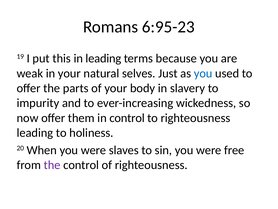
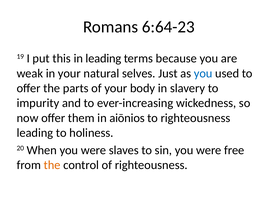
6:95-23: 6:95-23 -> 6:64-23 (168, 27)
in control: control -> aiōnios (127, 118)
the colour: purple -> orange (52, 165)
